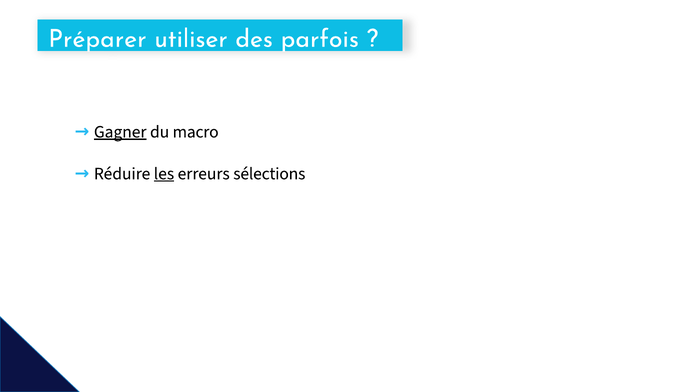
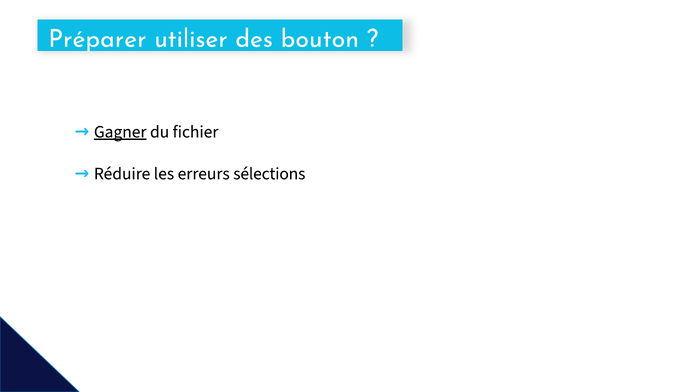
parfois: parfois -> bouton (320, 39)
macro: macro -> fichier (196, 132)
les underline: present -> none (164, 174)
